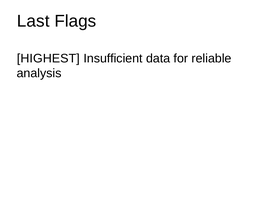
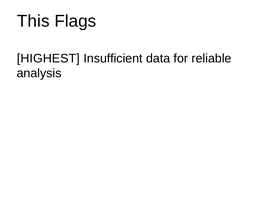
Last: Last -> This (33, 21)
